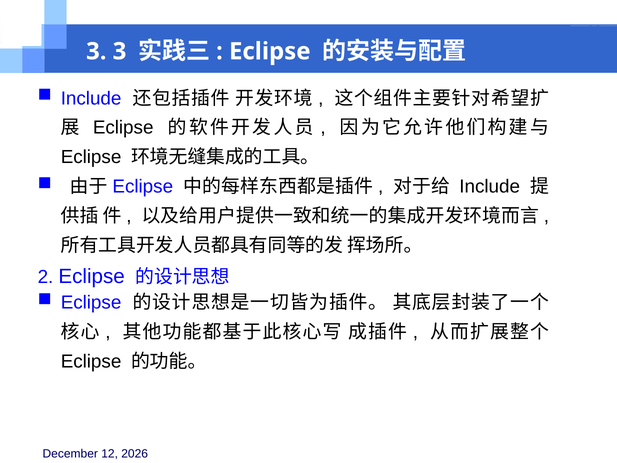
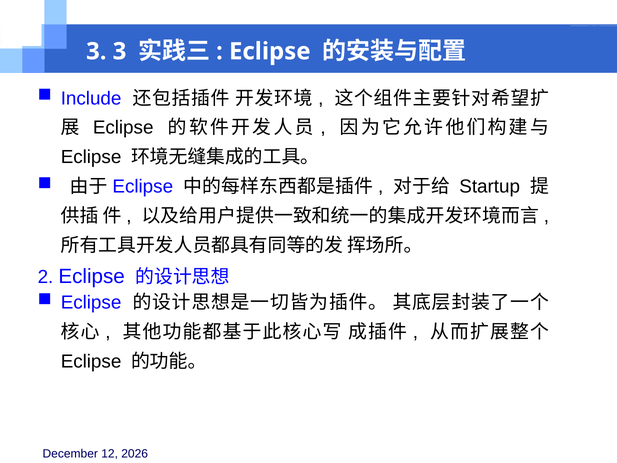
Include: Include -> Startup (490, 186)
